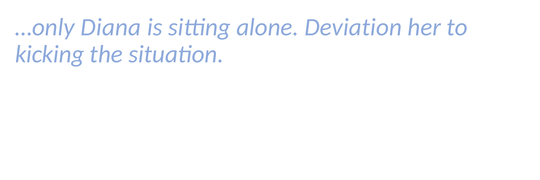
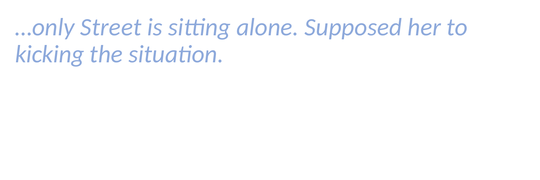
Diana: Diana -> Street (111, 27)
Deviation: Deviation -> Supposed (353, 27)
